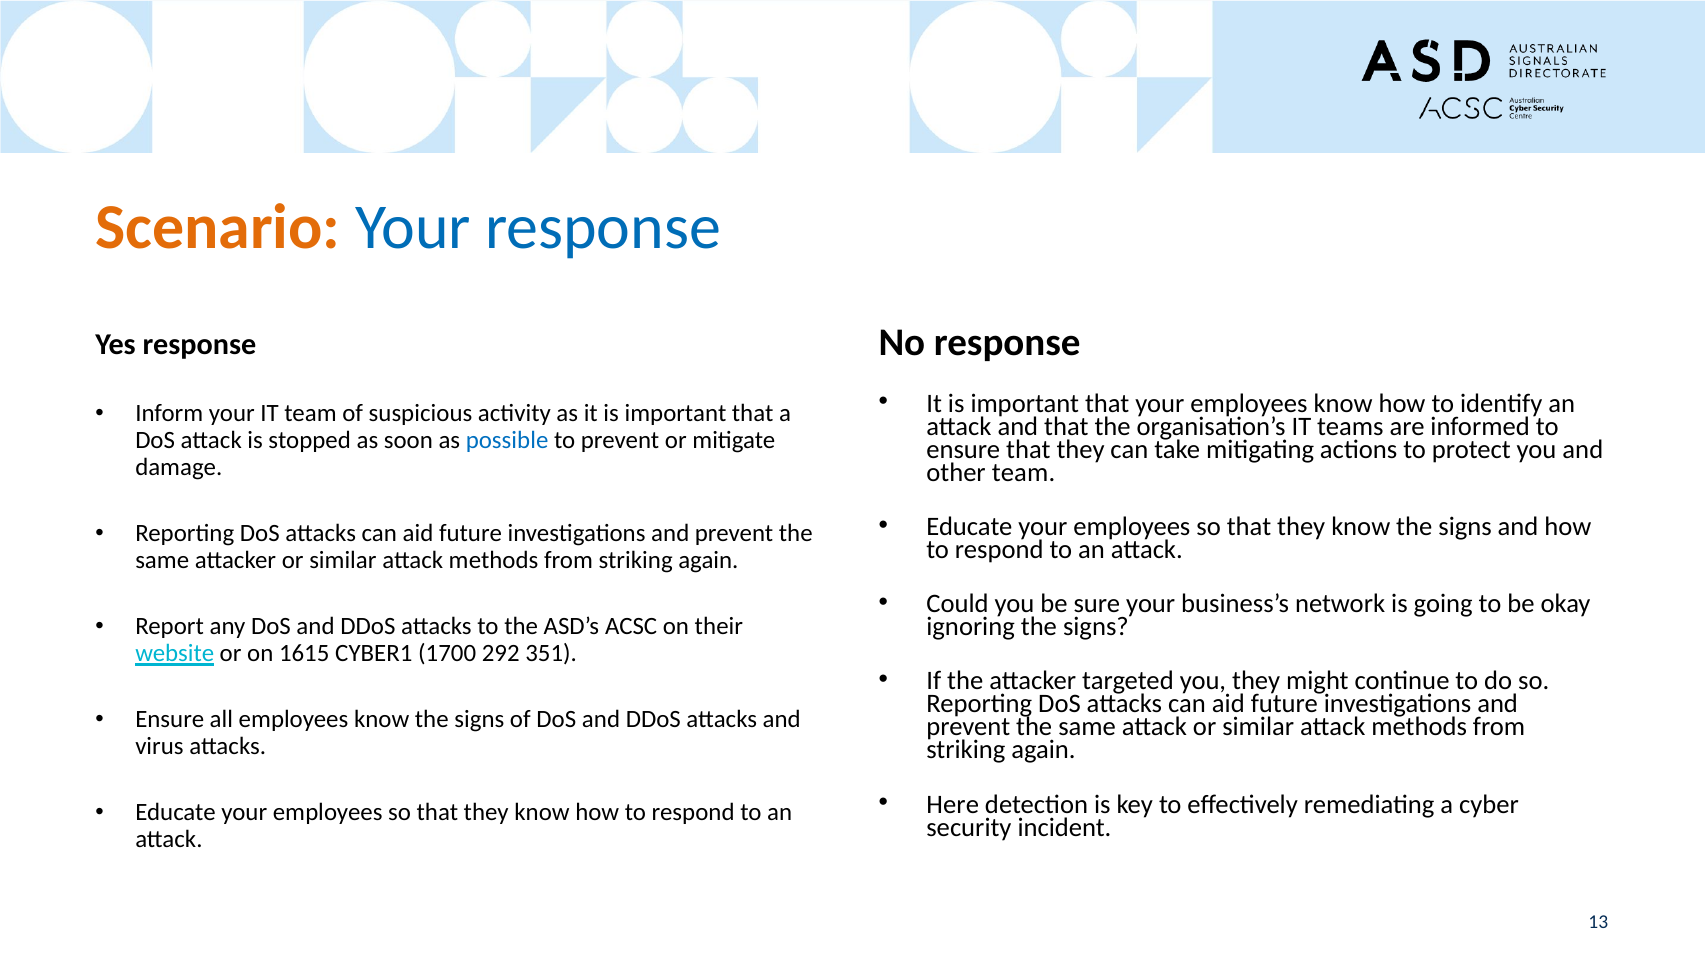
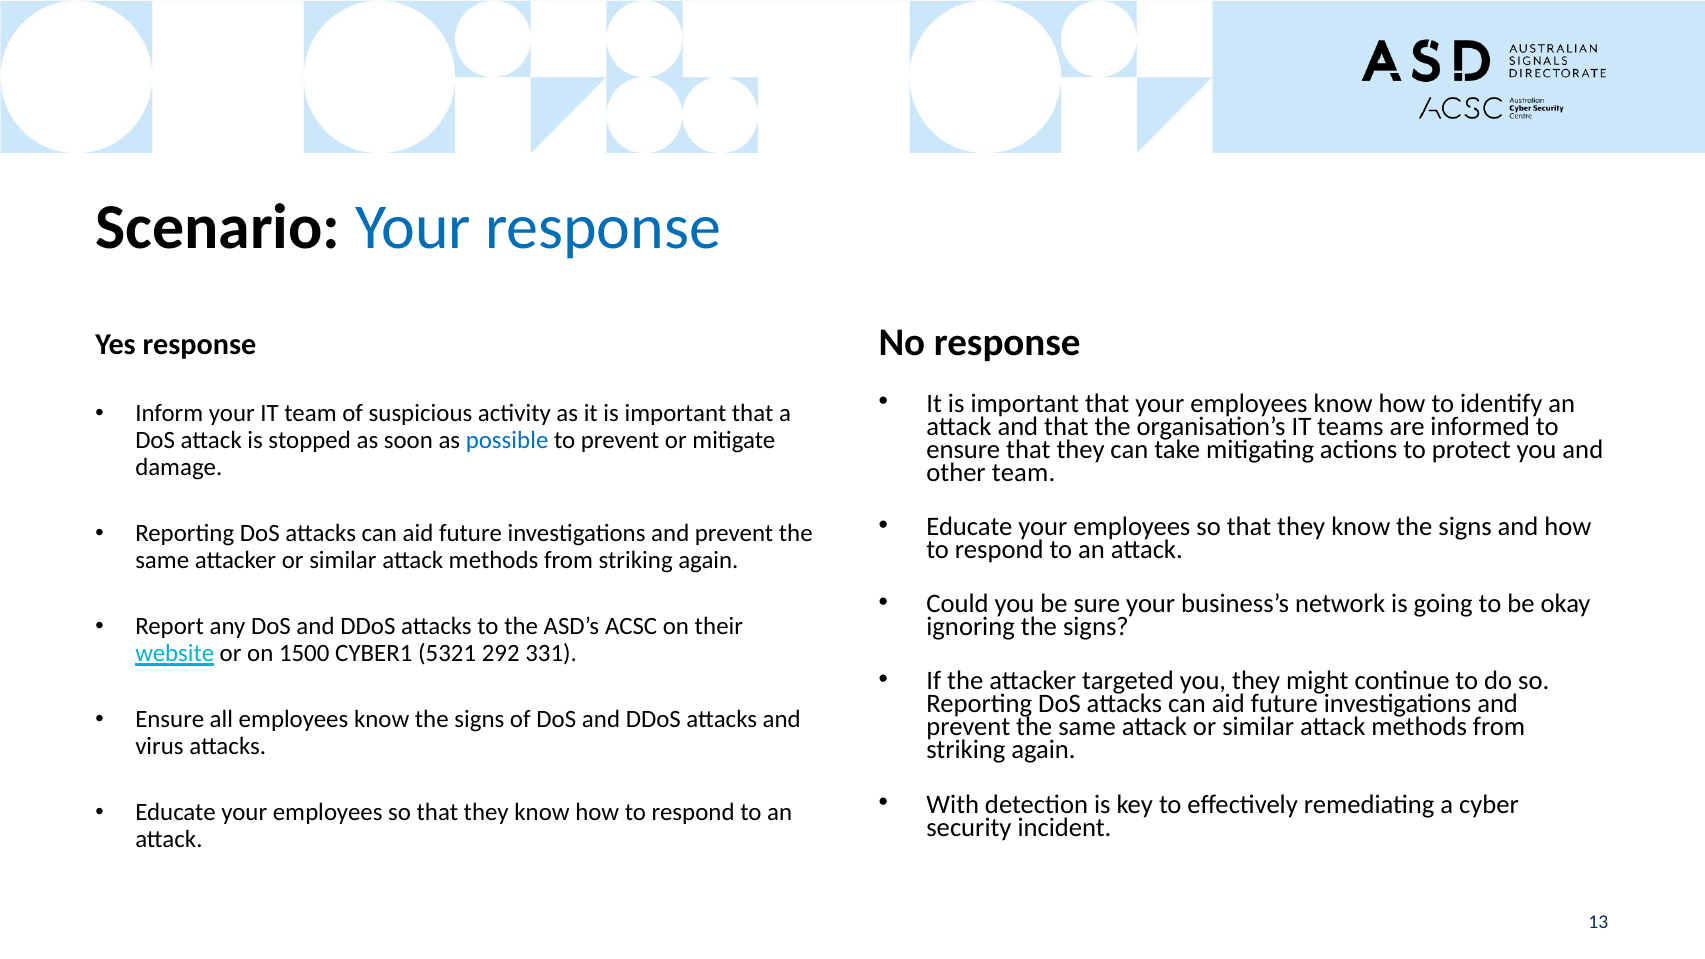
Scenario colour: orange -> black (218, 227)
1615: 1615 -> 1500 (304, 653)
1700: 1700 -> 5321 (447, 653)
351: 351 -> 331 (551, 653)
Here: Here -> With (953, 804)
